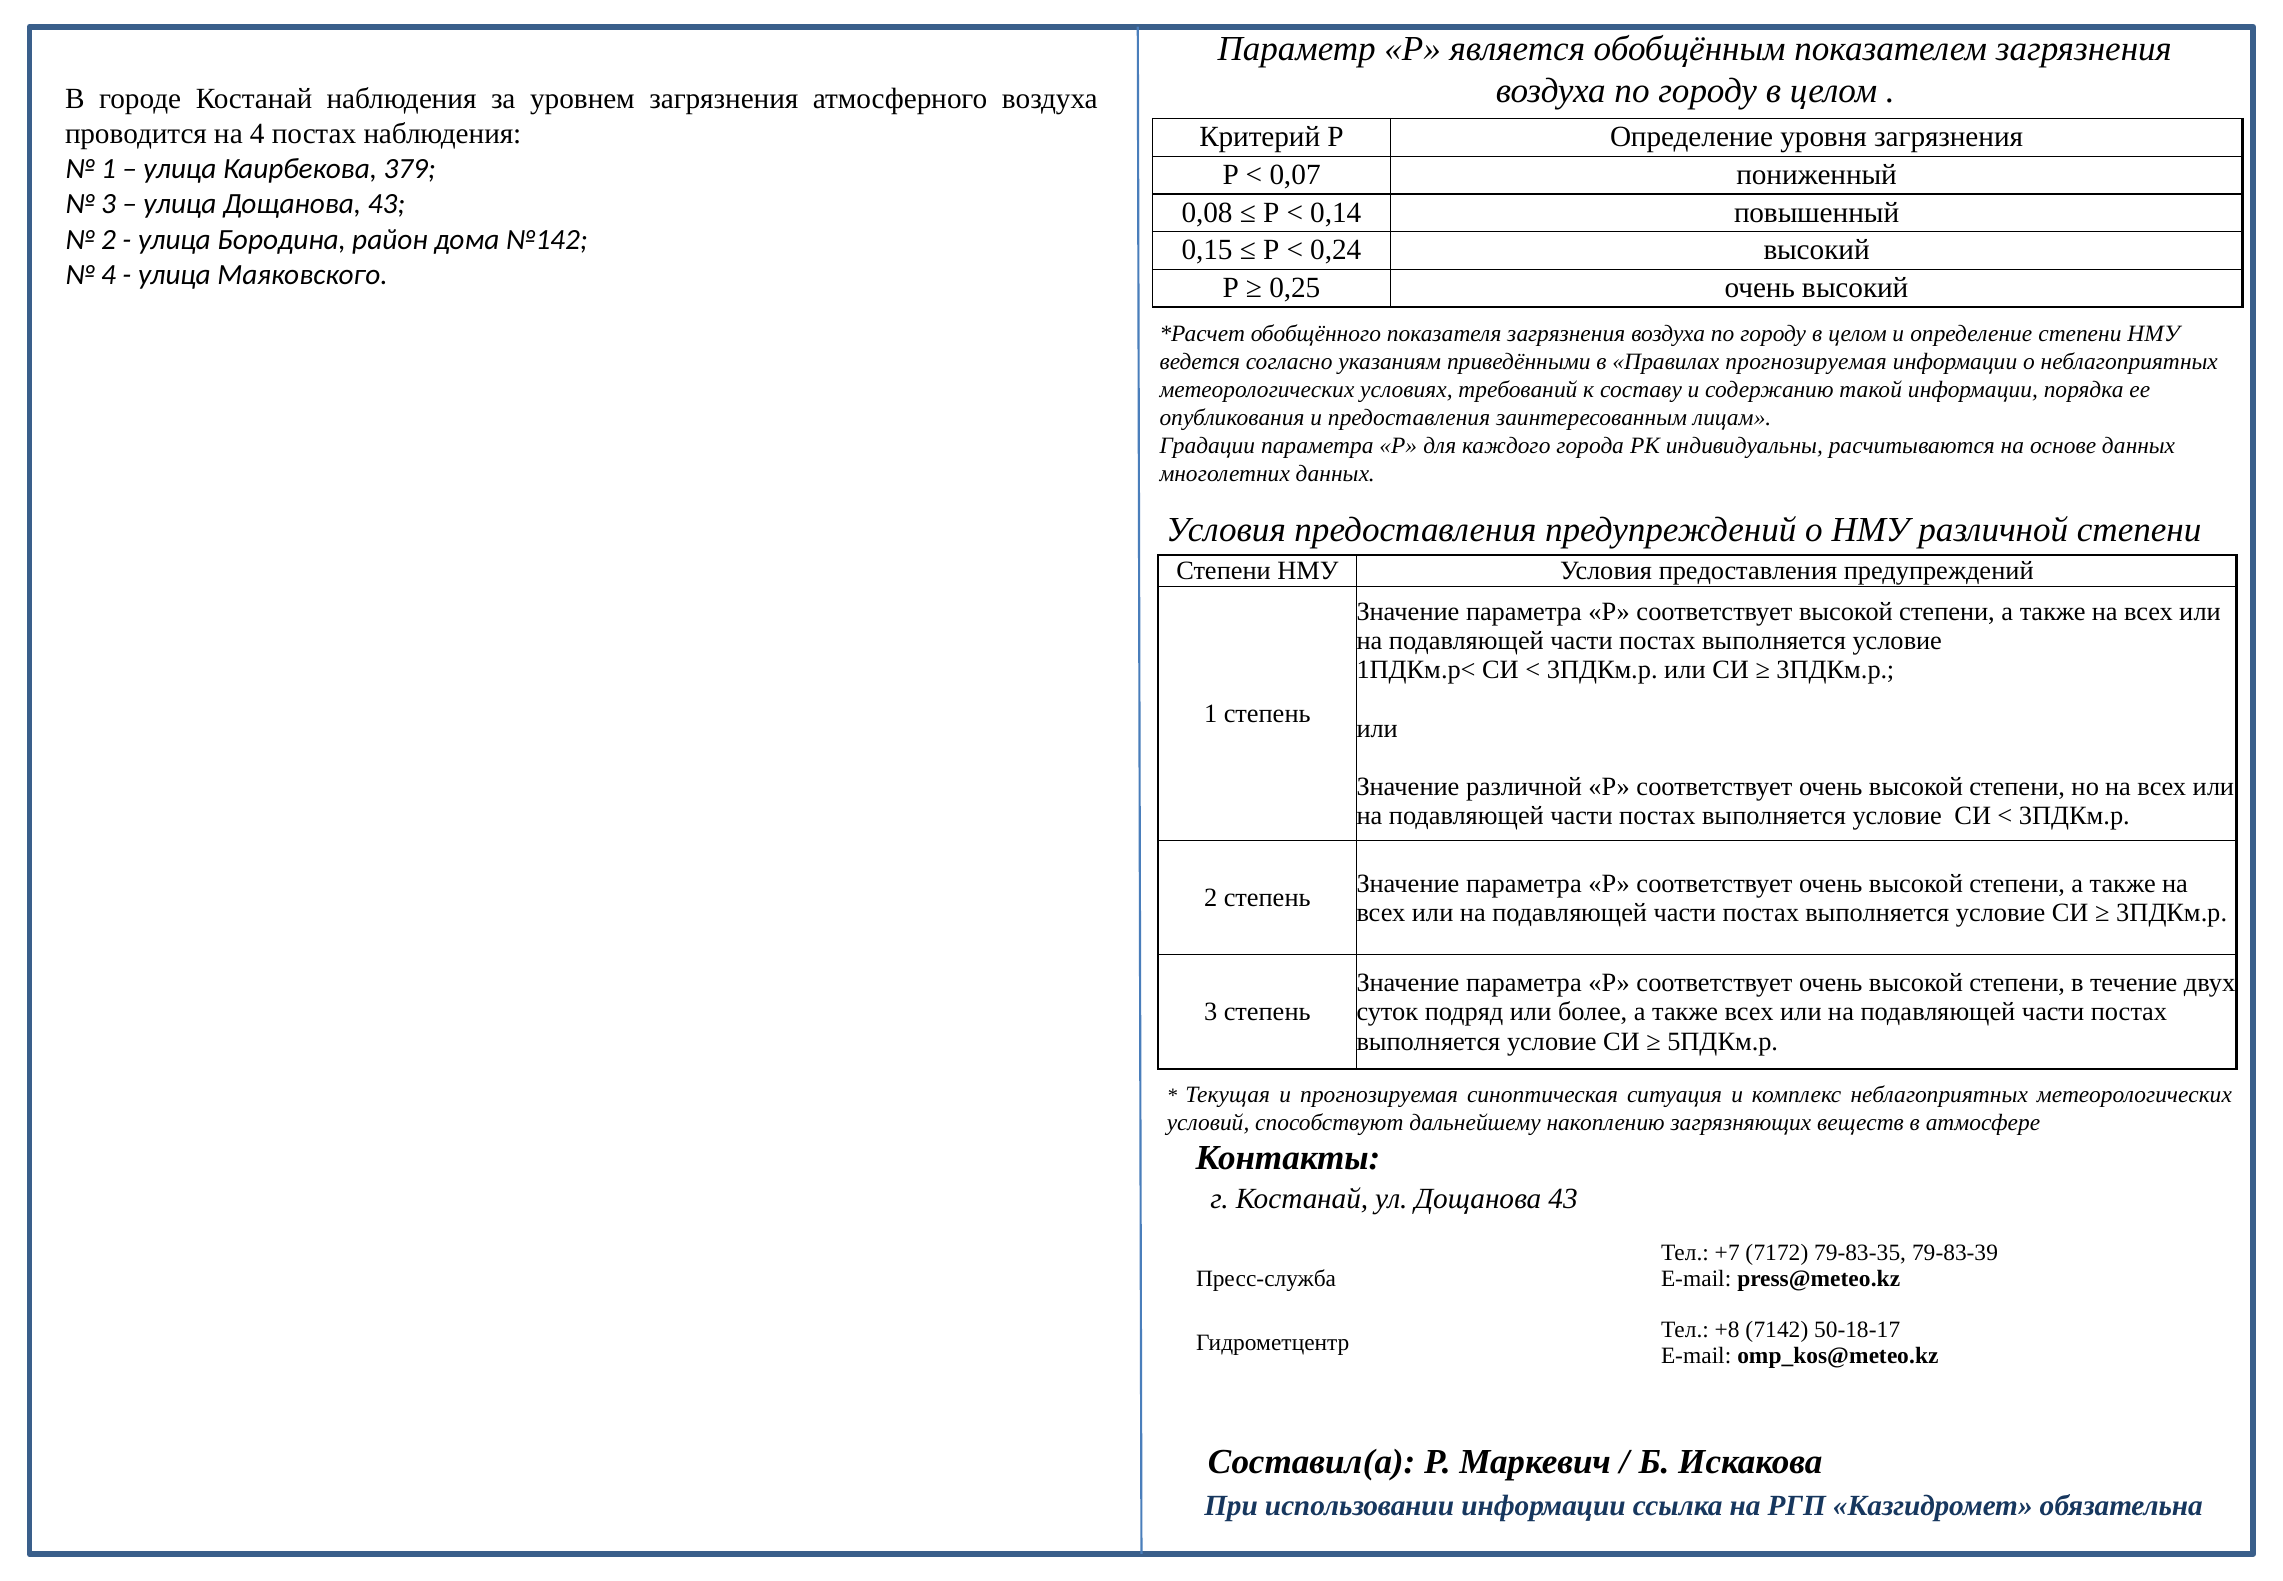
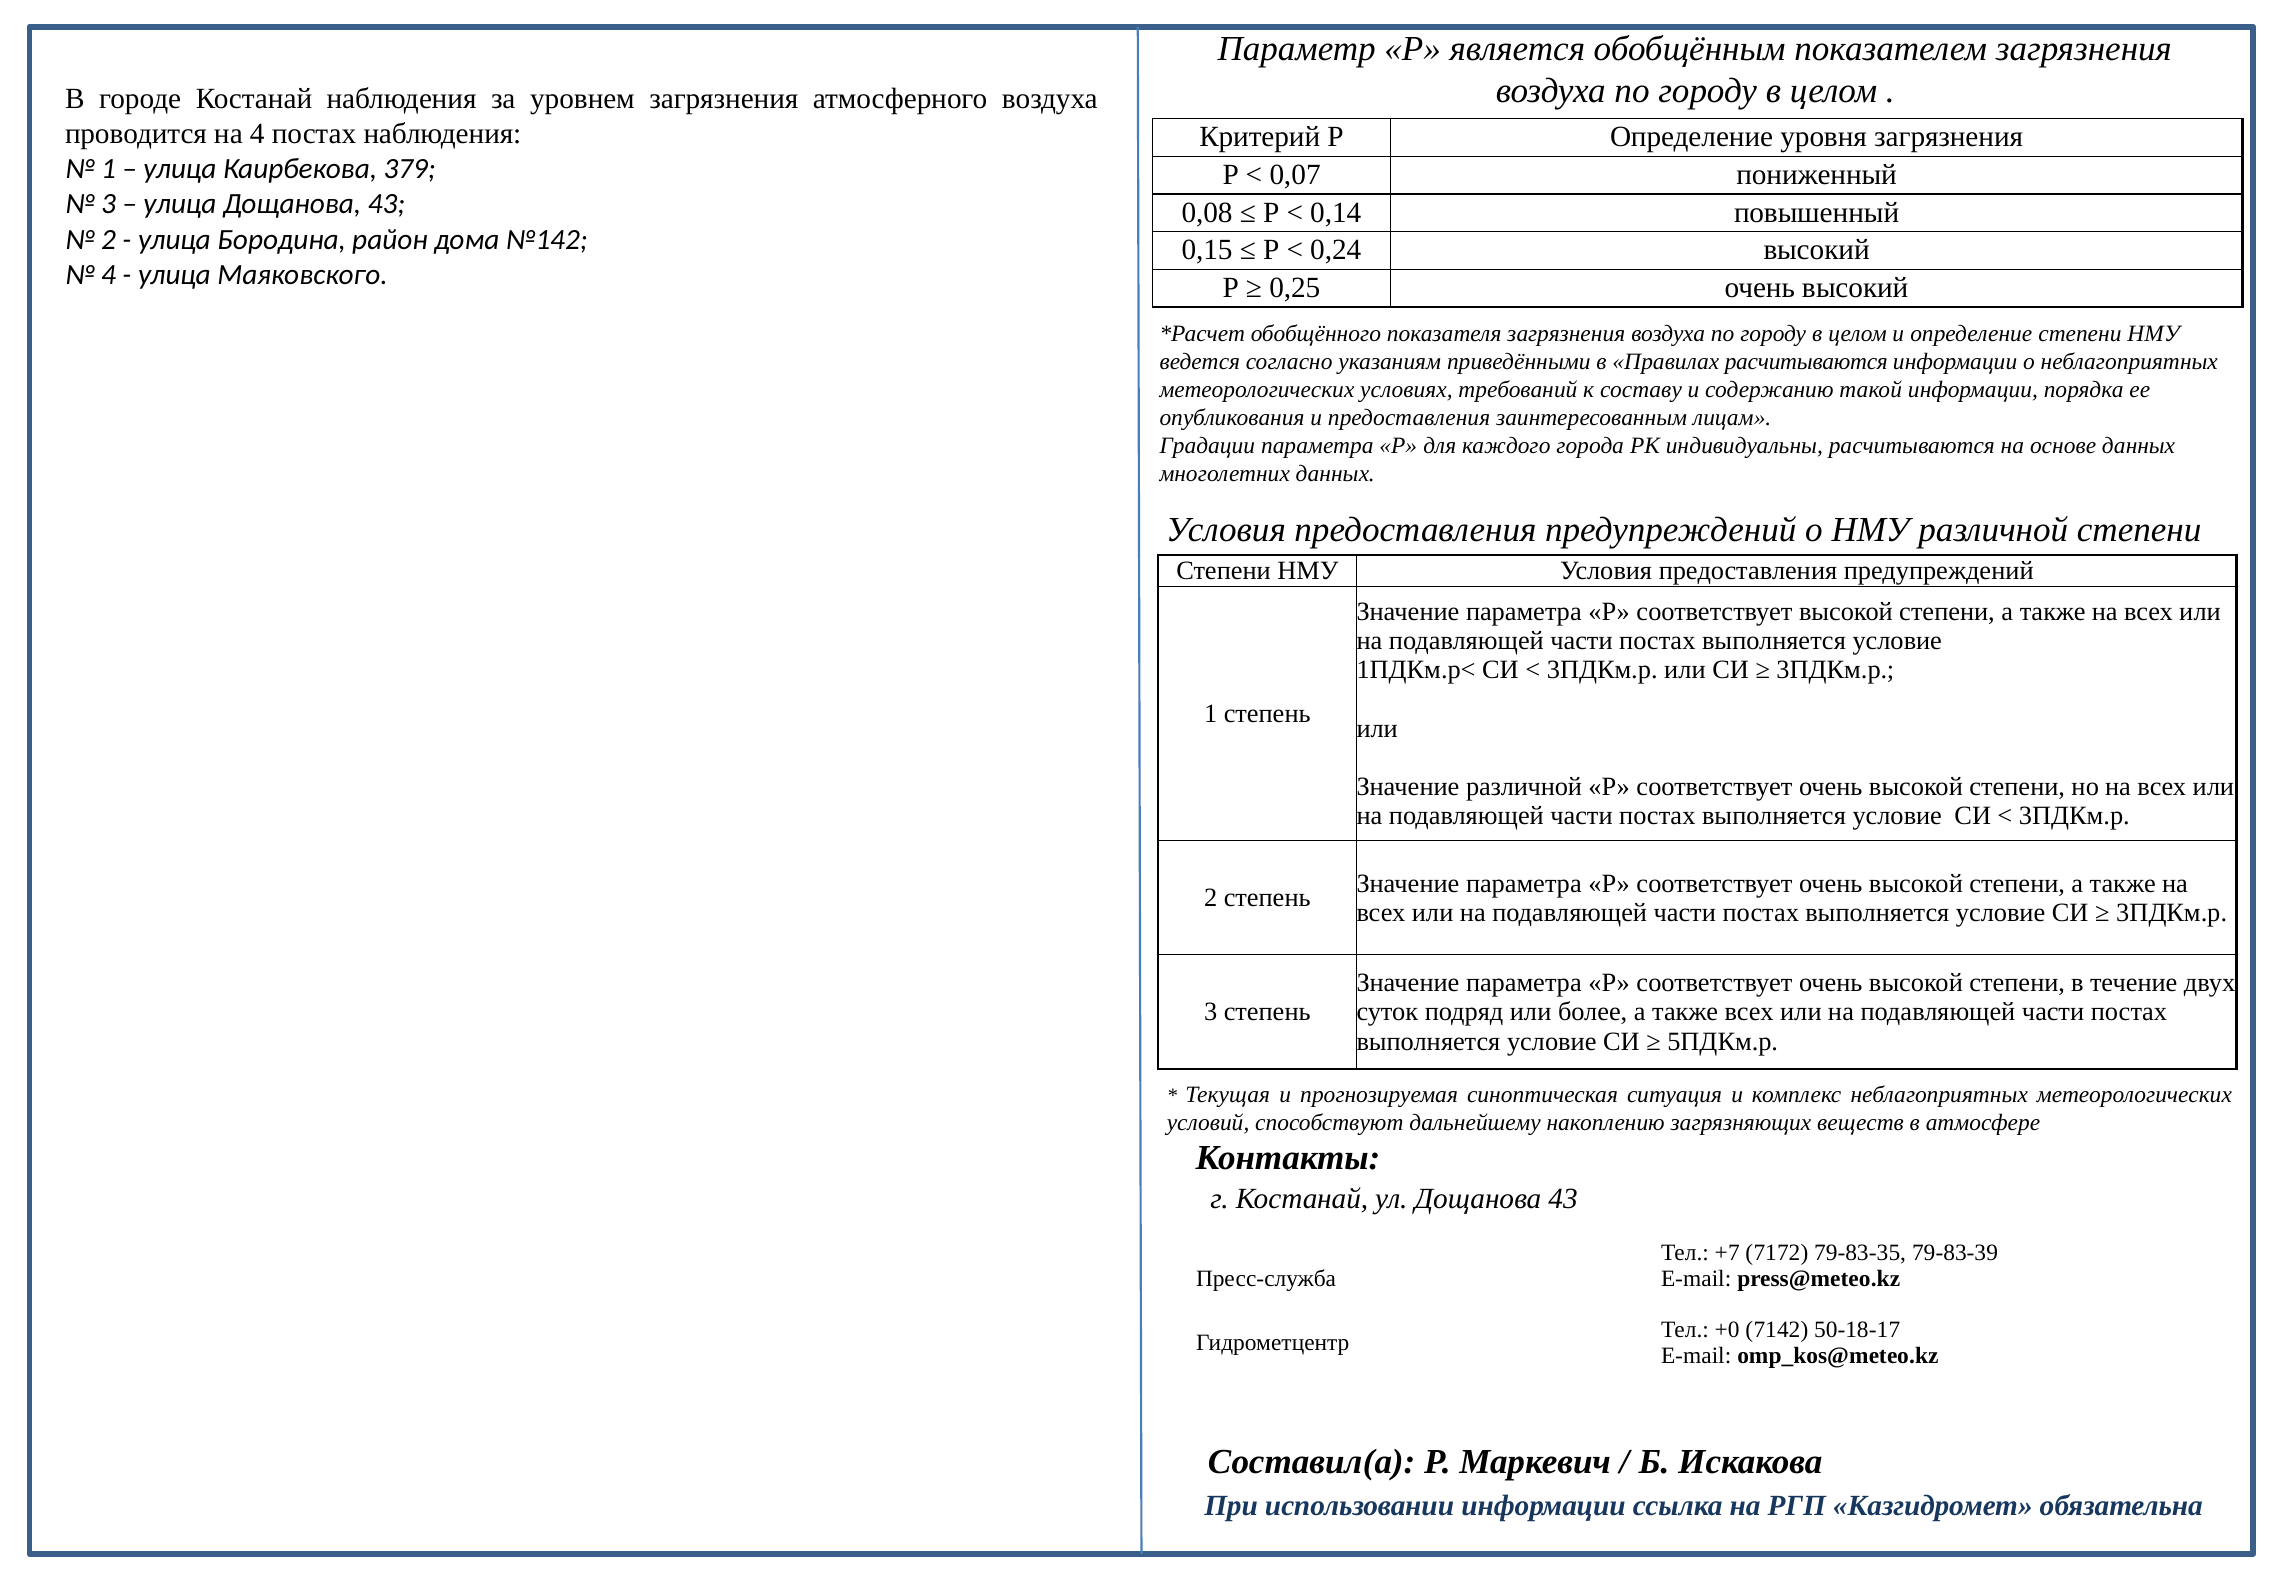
Правилах прогнозируемая: прогнозируемая -> расчитываются (1806, 362)
+8: +8 -> +0 (1727, 1330)
